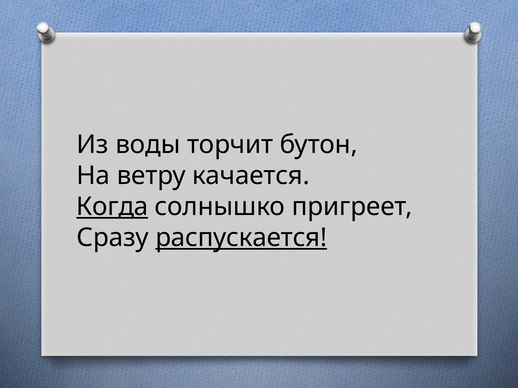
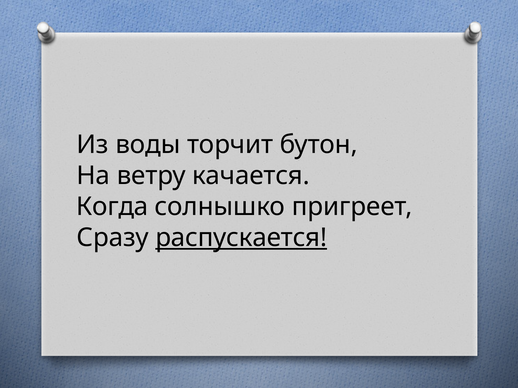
Когда underline: present -> none (112, 207)
